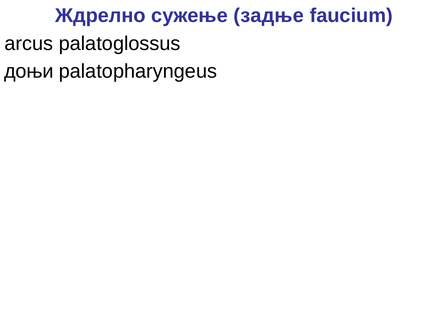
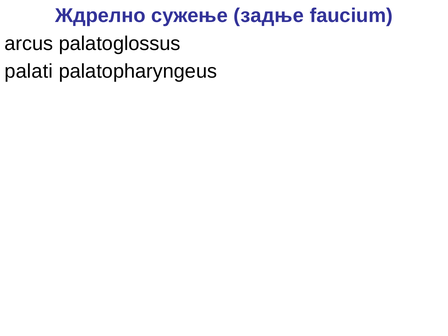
доњи: доњи -> palati (29, 71)
